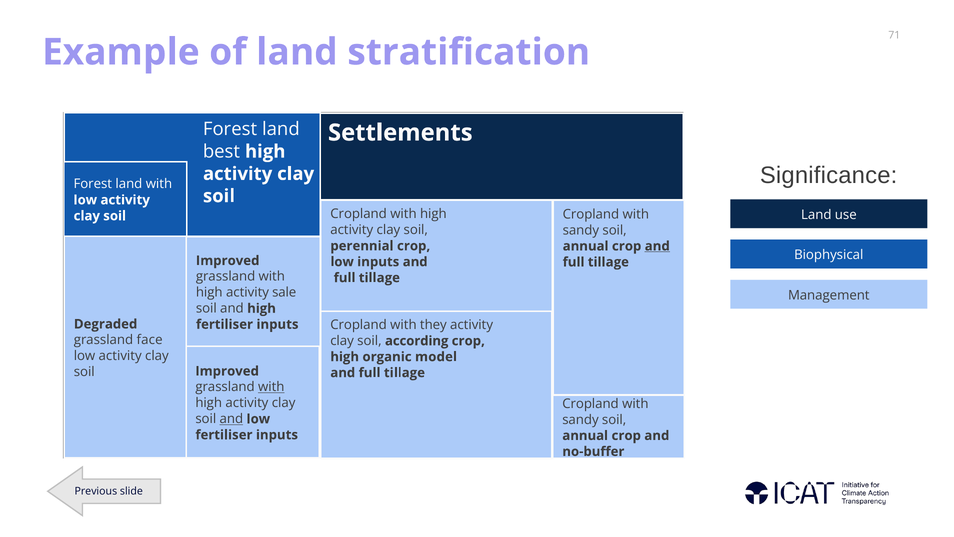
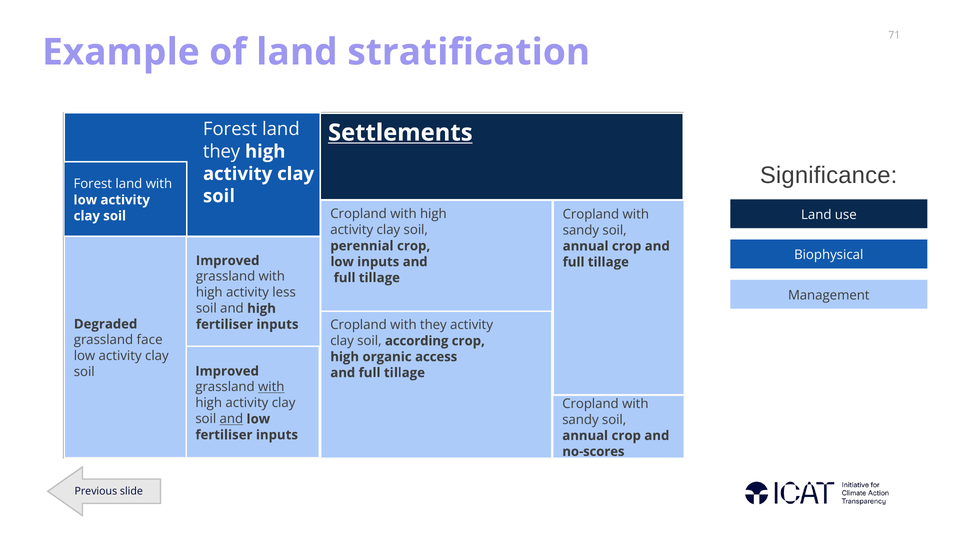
Settlements underline: none -> present (400, 133)
best: best -> they (222, 151)
and underline: present -> none (657, 246)
sale: sale -> less (284, 292)
model: model -> access (436, 357)
no-buffer: no-buffer -> no-scores (593, 451)
